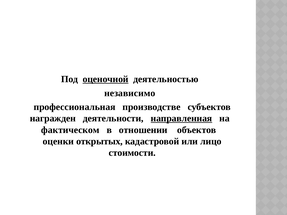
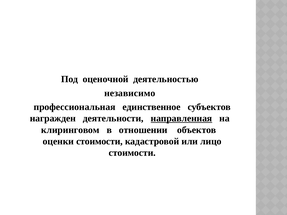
оценочной underline: present -> none (106, 79)
производстве: производстве -> единственное (152, 107)
фактическом: фактическом -> клиринговом (70, 130)
оценки открытых: открытых -> стоимости (99, 141)
